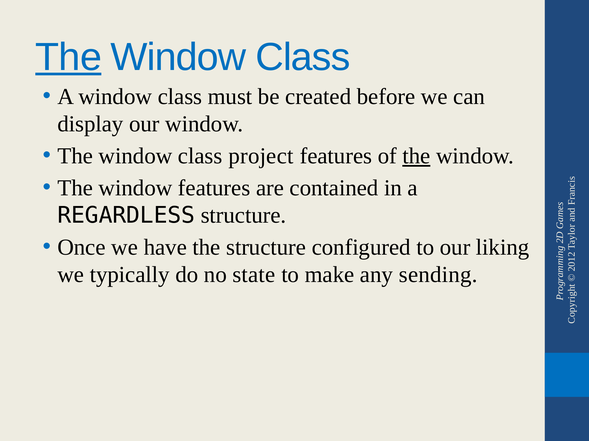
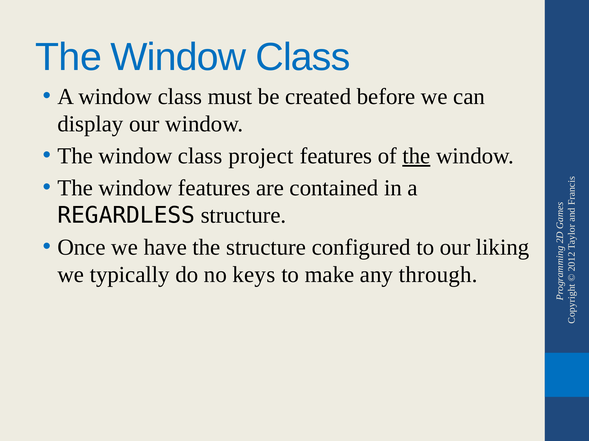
The underline: present -> none (68, 57)
state: state -> keys (254, 275)
sending: sending -> through (438, 275)
